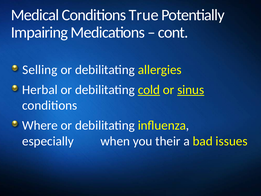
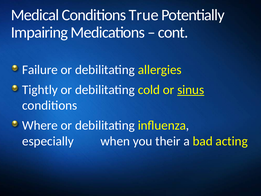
Selling: Selling -> Failure (40, 70)
Herbal: Herbal -> Tightly (40, 90)
cold underline: present -> none (149, 90)
issues: issues -> acting (232, 141)
